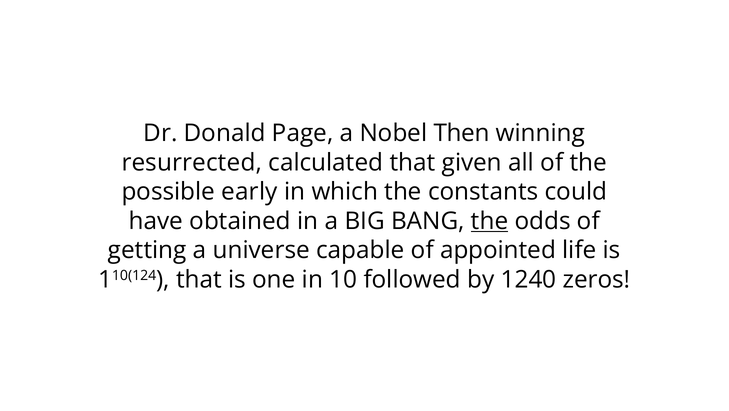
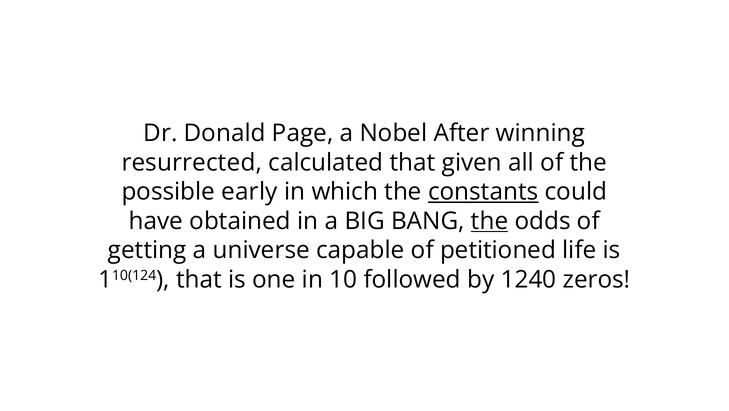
Then: Then -> After (462, 133)
constants underline: none -> present (483, 192)
appointed: appointed -> petitioned (498, 250)
